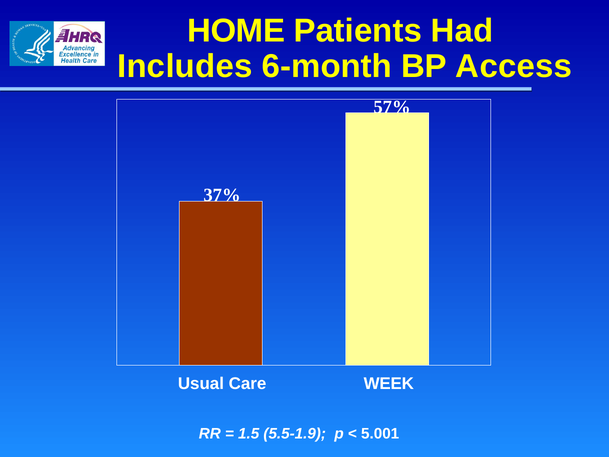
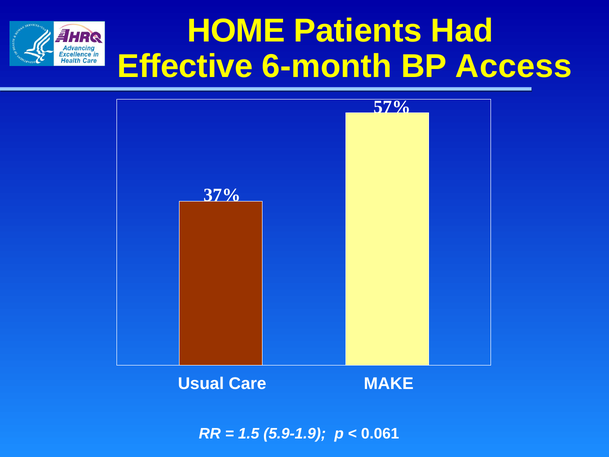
Includes: Includes -> Effective (185, 66)
WEEK: WEEK -> MAKE (389, 384)
5.5-1.9: 5.5-1.9 -> 5.9-1.9 (295, 433)
5.001: 5.001 -> 0.061 (380, 433)
